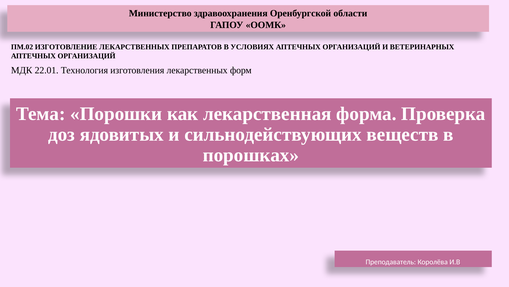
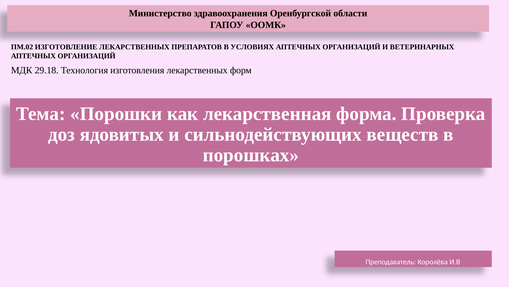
22.01: 22.01 -> 29.18 (47, 70)
